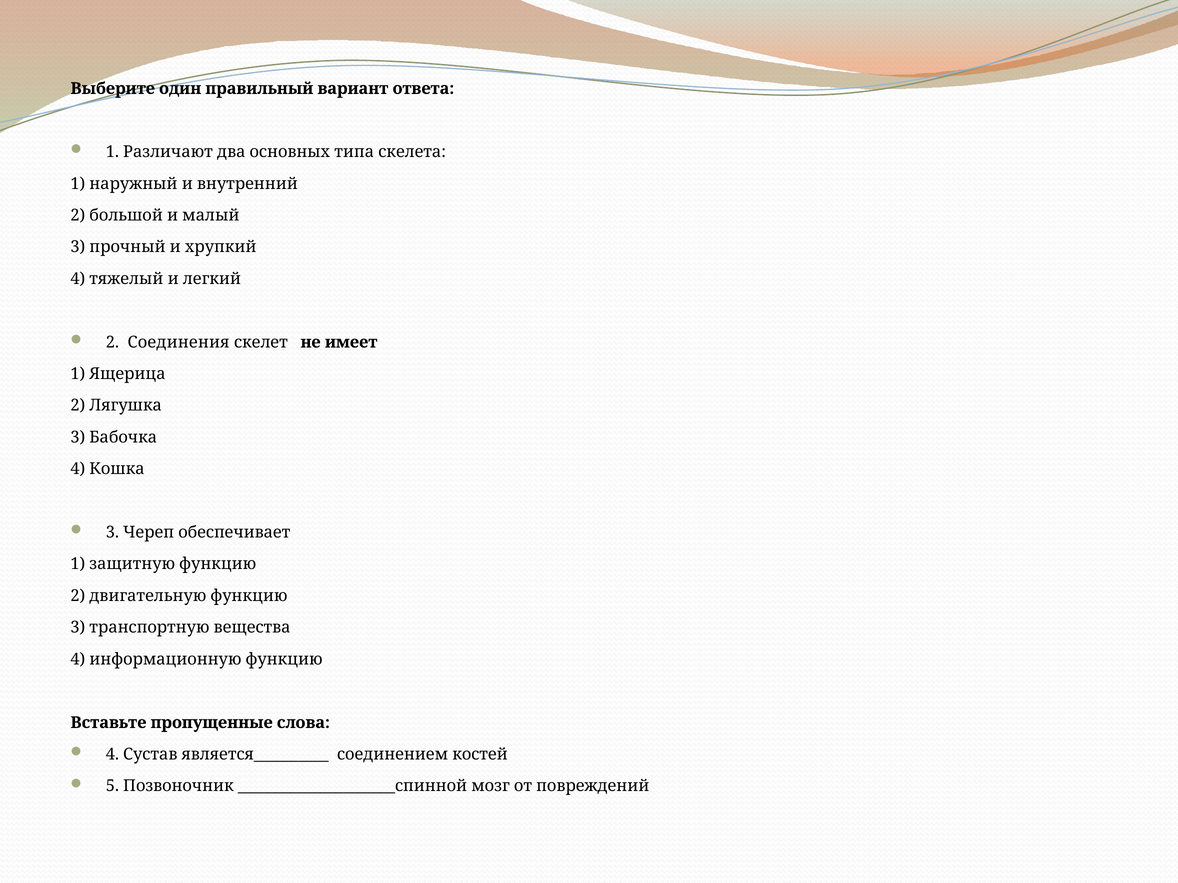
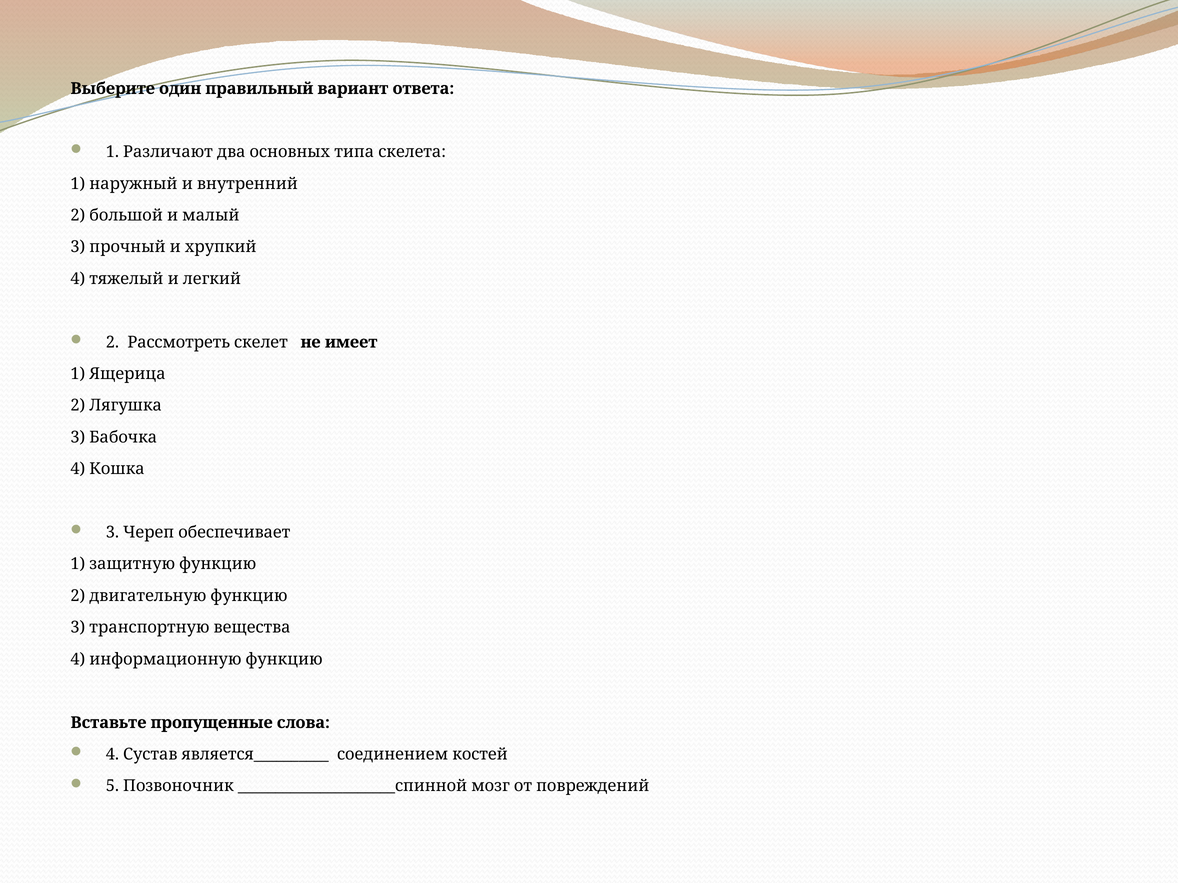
Соединения: Соединения -> Рассмотреть (179, 342)
